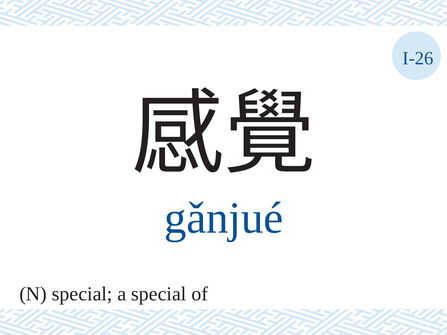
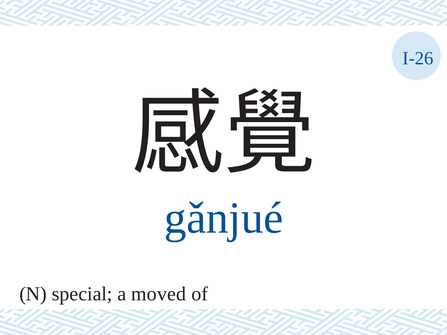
a special: special -> moved (159, 294)
